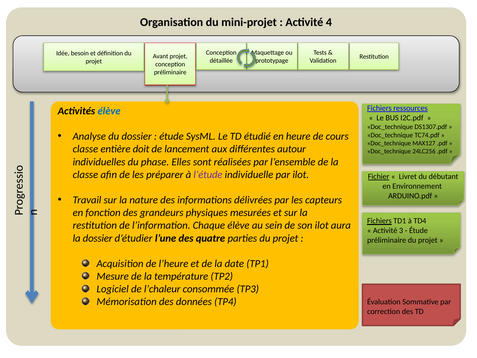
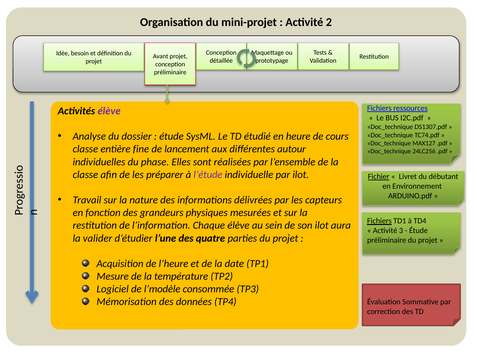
4: 4 -> 2 (329, 22)
élève colour: blue -> purple (109, 111)
doit: doit -> fine (141, 149)
la dossier: dossier -> valider (98, 238)
l’chaleur: l’chaleur -> l’modèle (162, 289)
